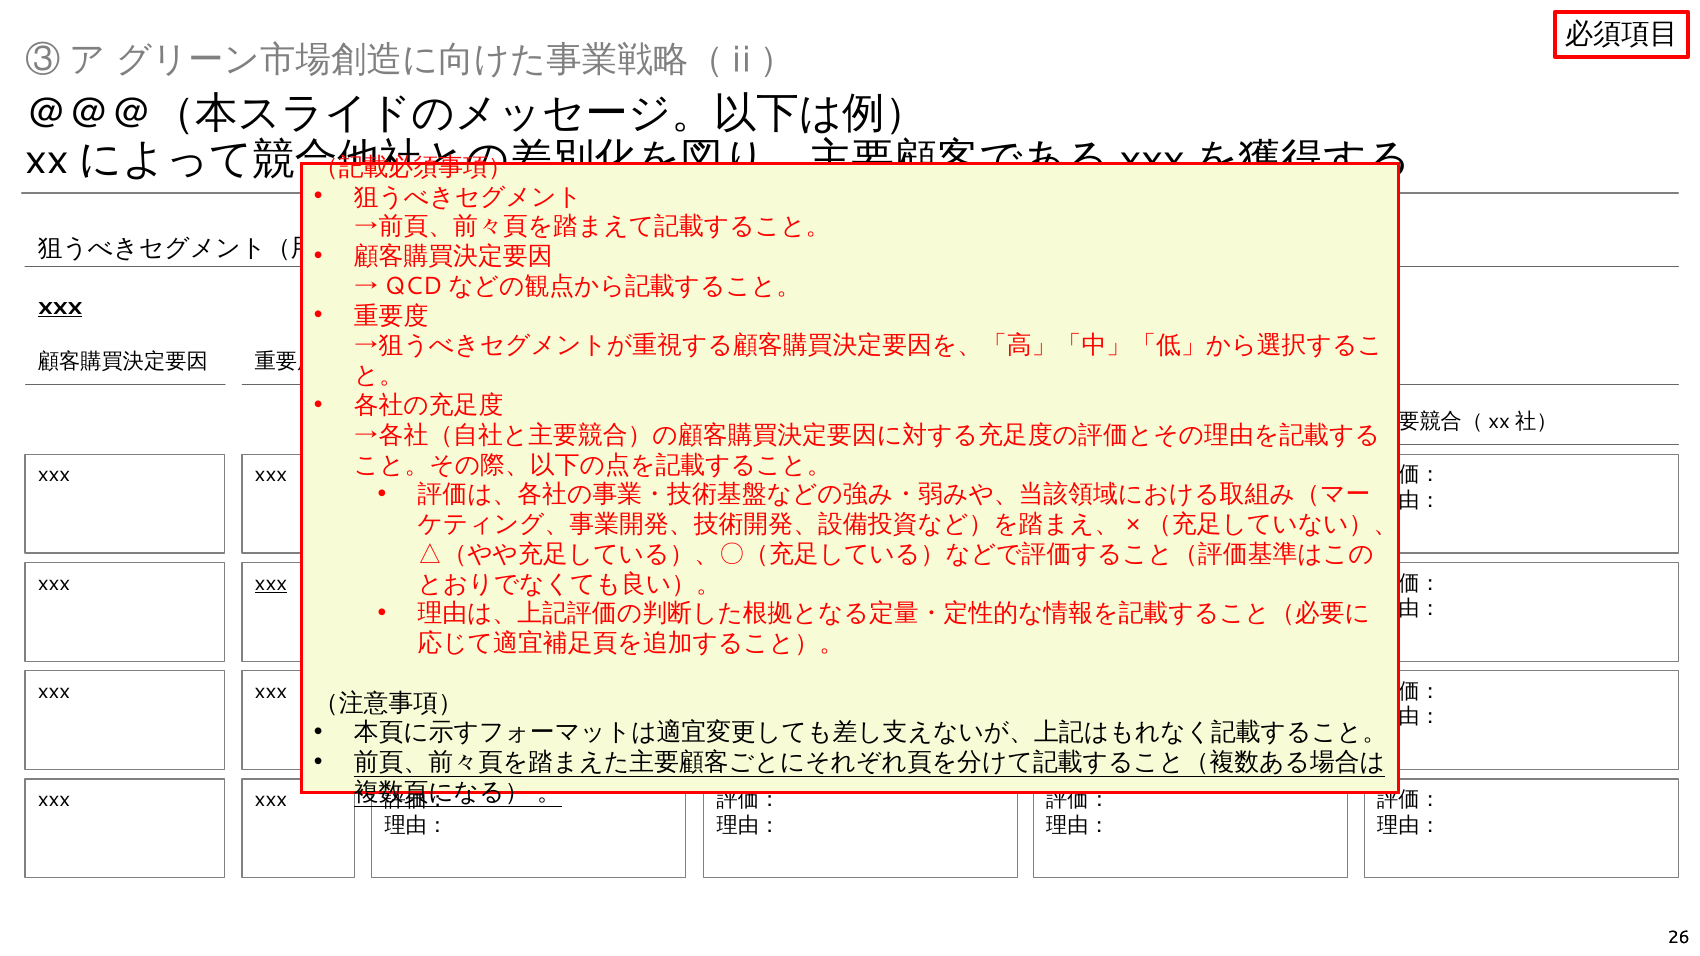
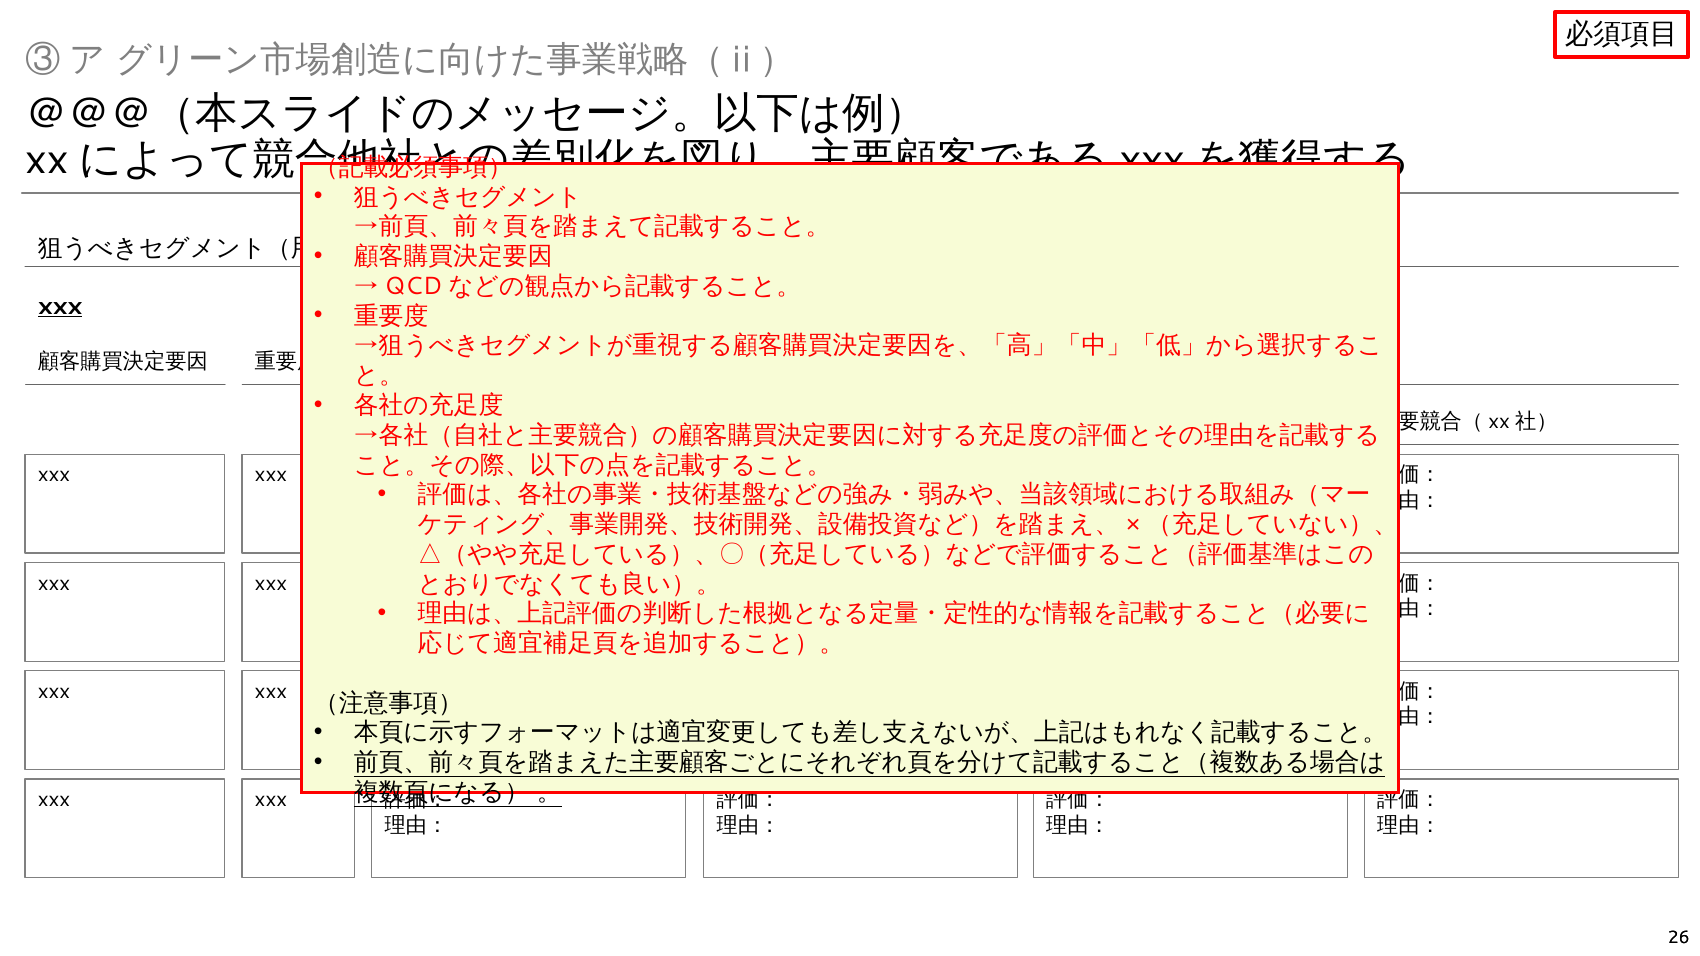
xxx underline: present -> none (271, 583)
